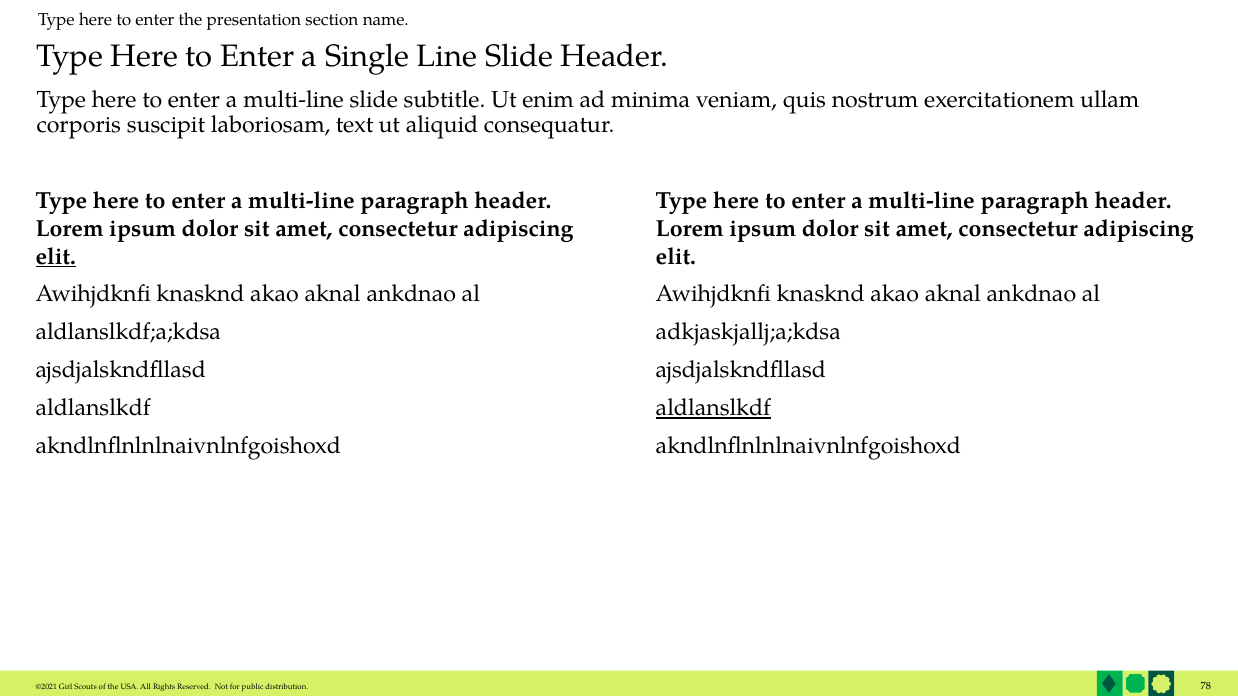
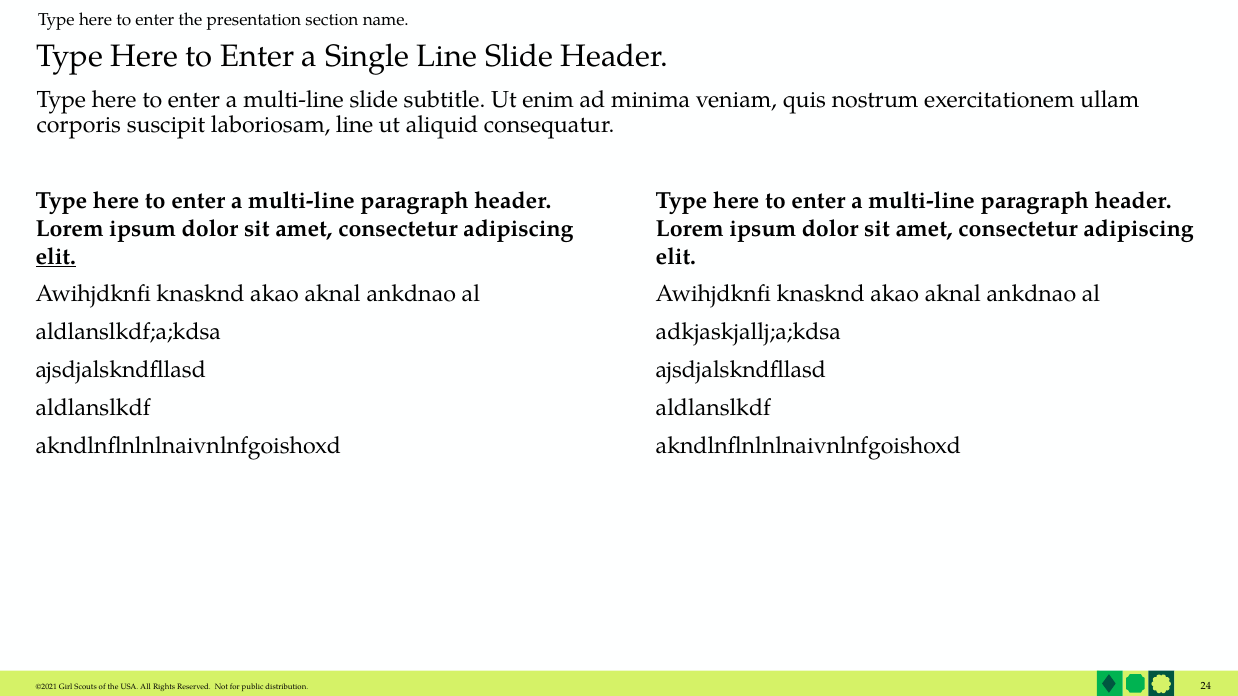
laboriosam text: text -> line (355, 125)
aldlanslkdf underline: present -> none (713, 408)
78: 78 -> 24 (1206, 686)
